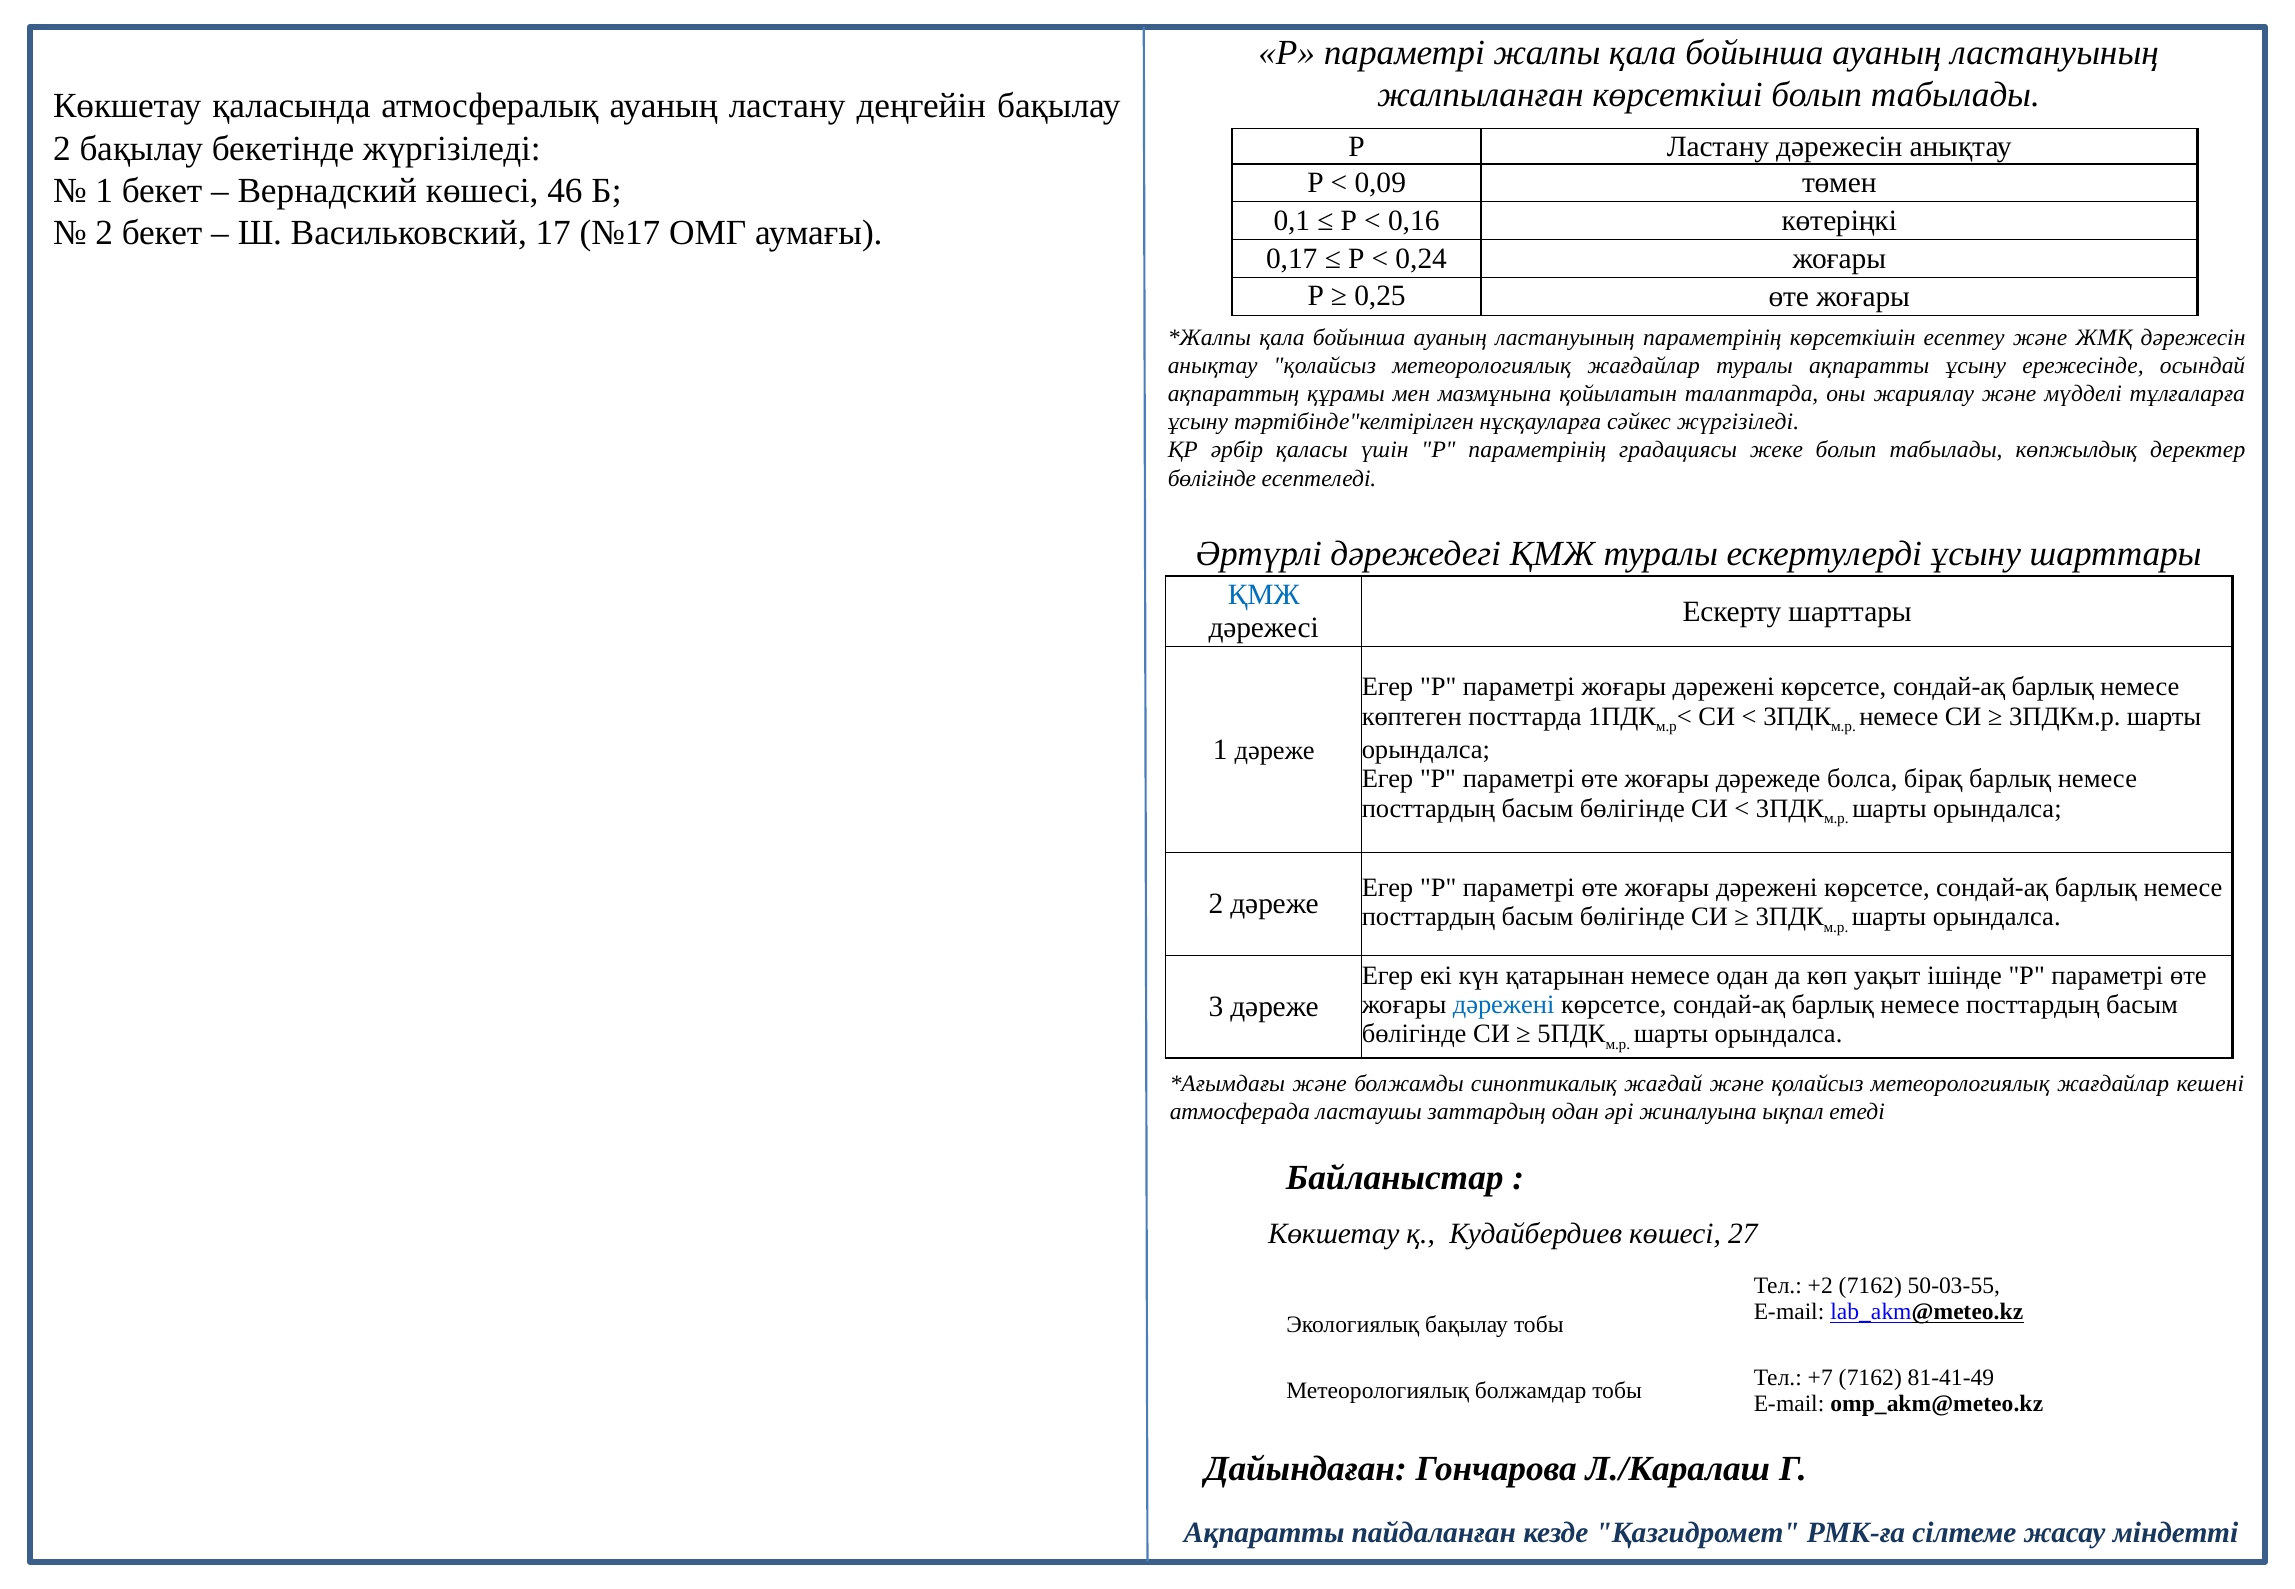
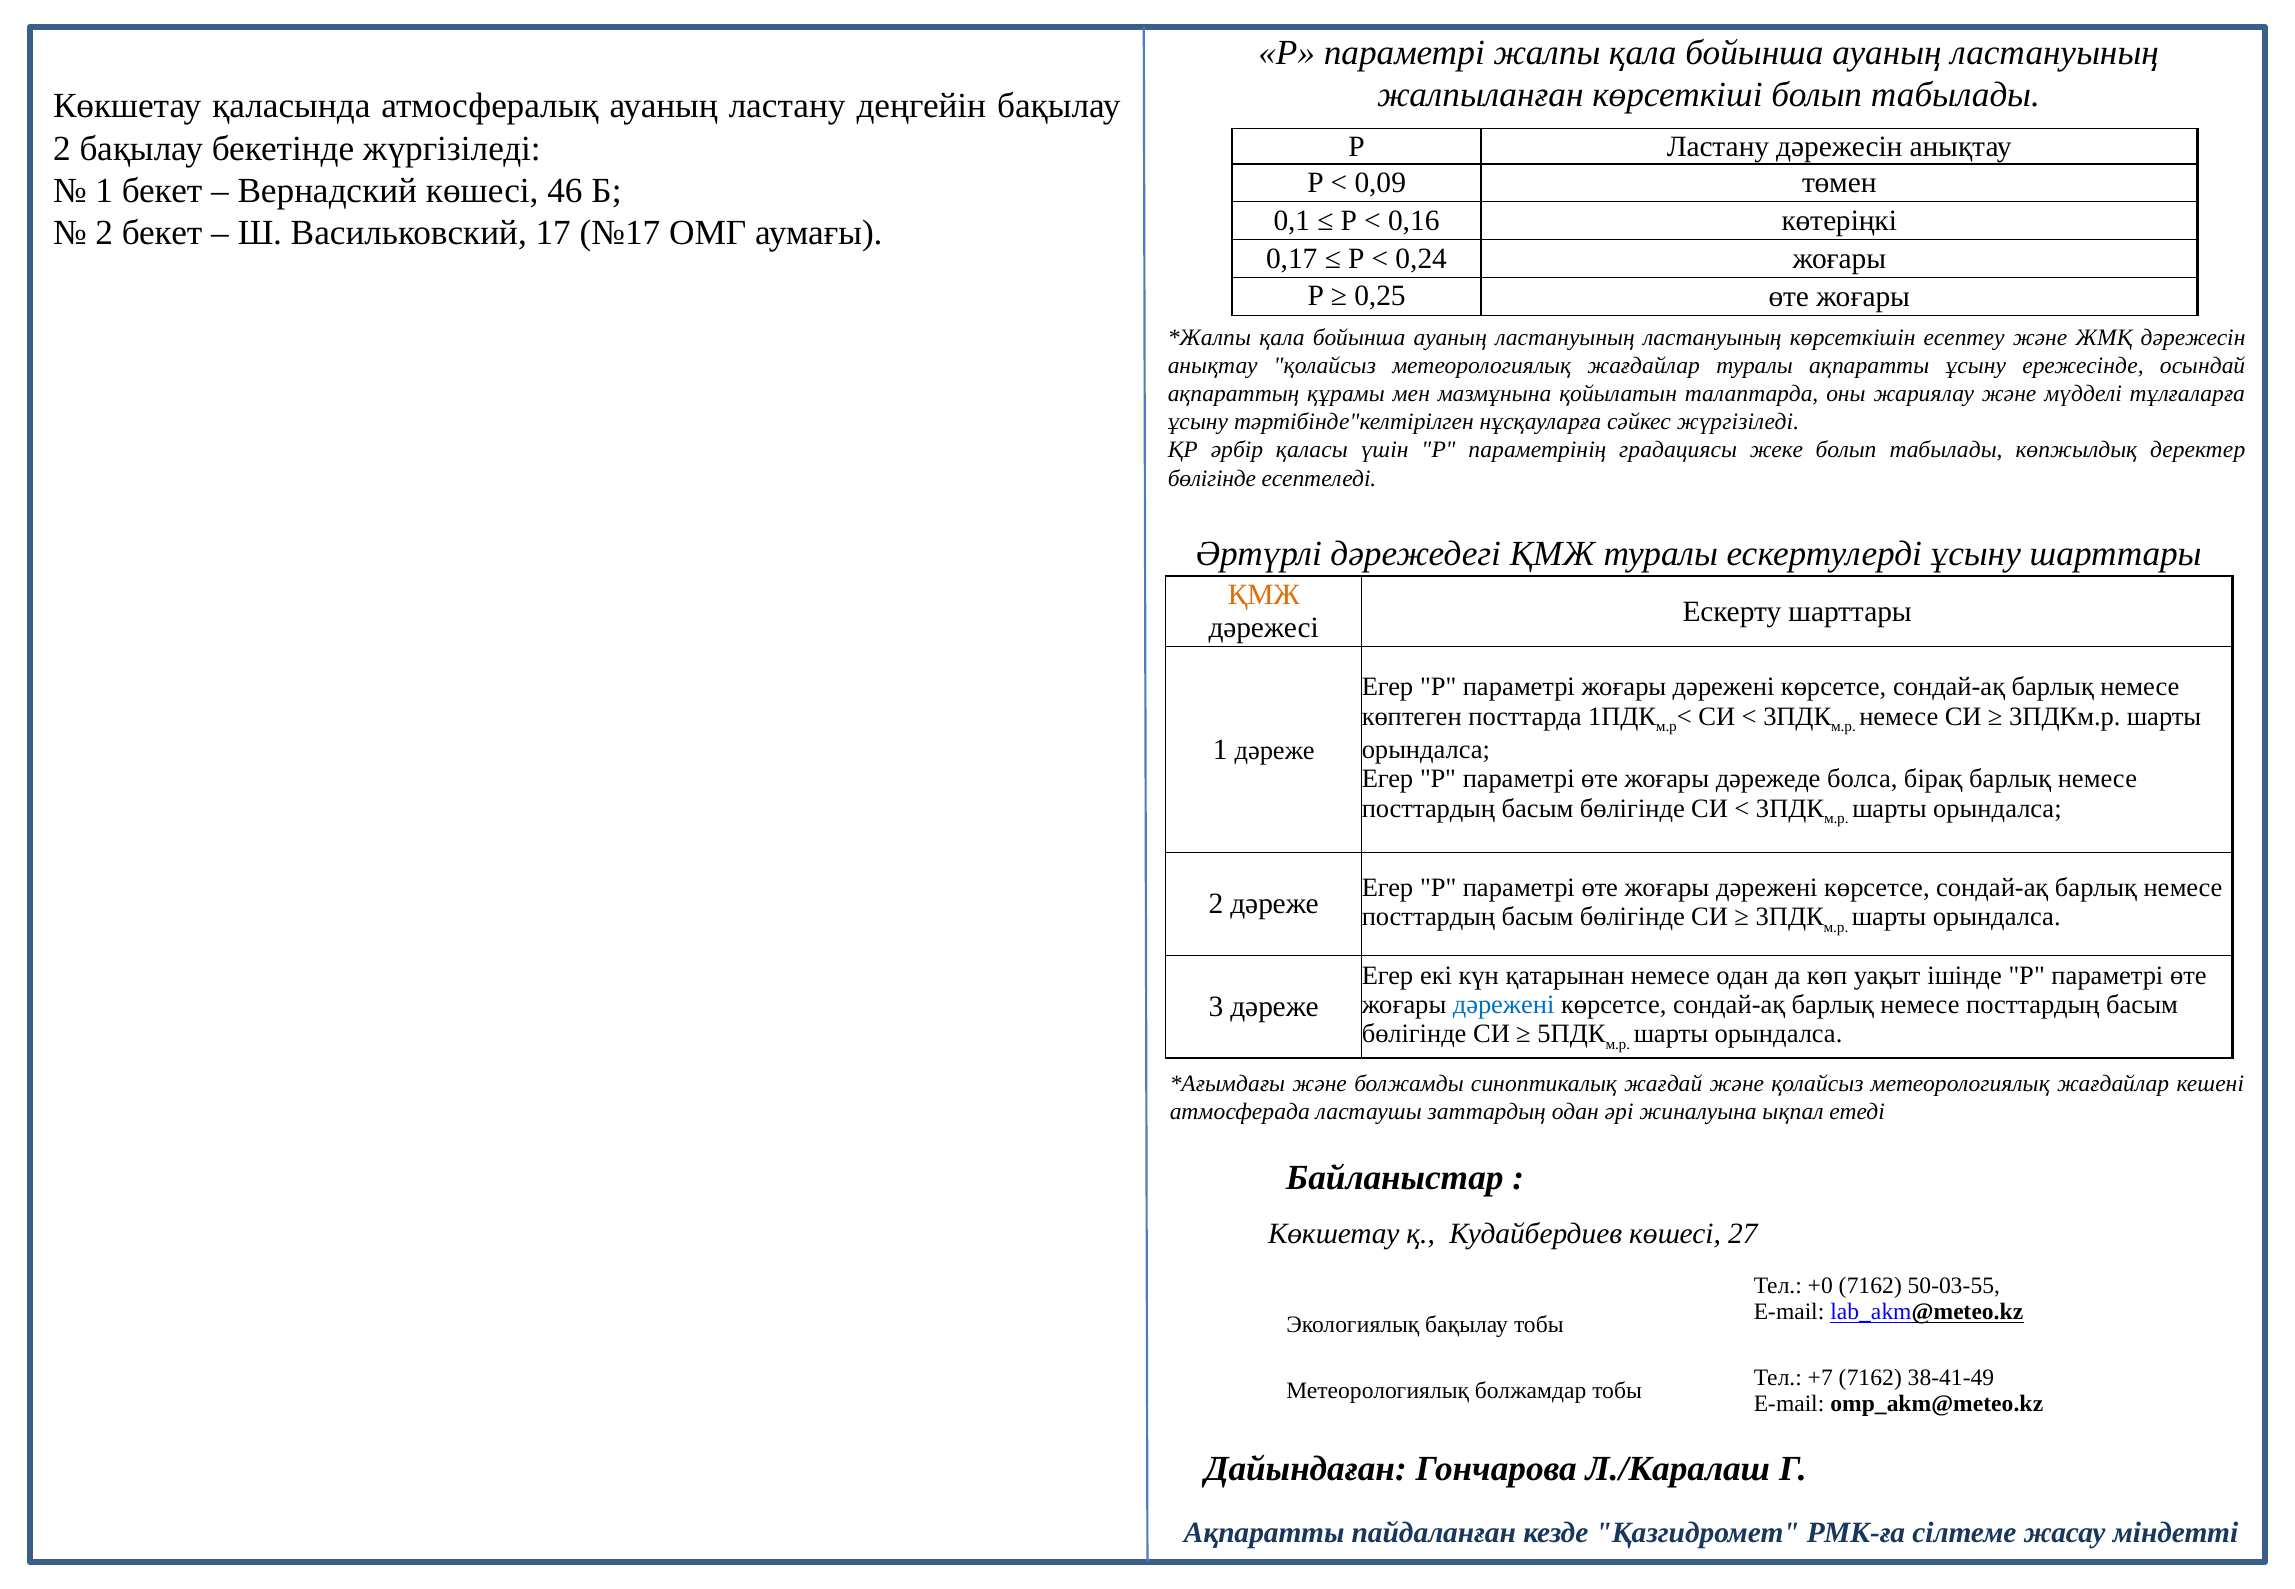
ластануының параметрінің: параметрінің -> ластануының (1712, 337)
ҚМЖ colour: blue -> orange (1264, 595)
+2: +2 -> +0 (1820, 1285)
81-41-49: 81-41-49 -> 38-41-49 (1951, 1377)
